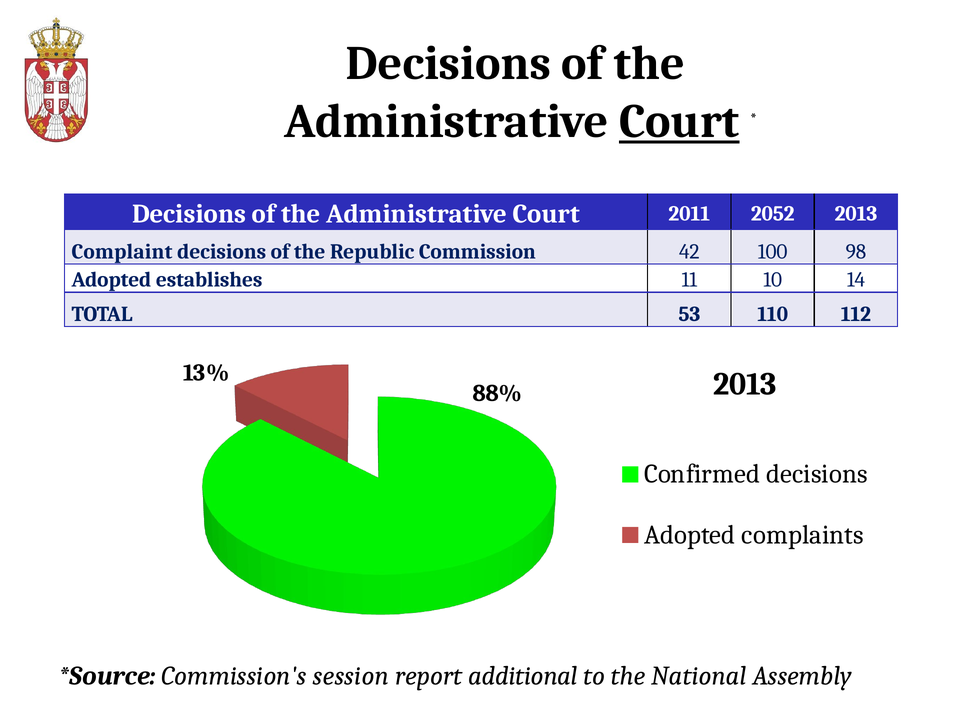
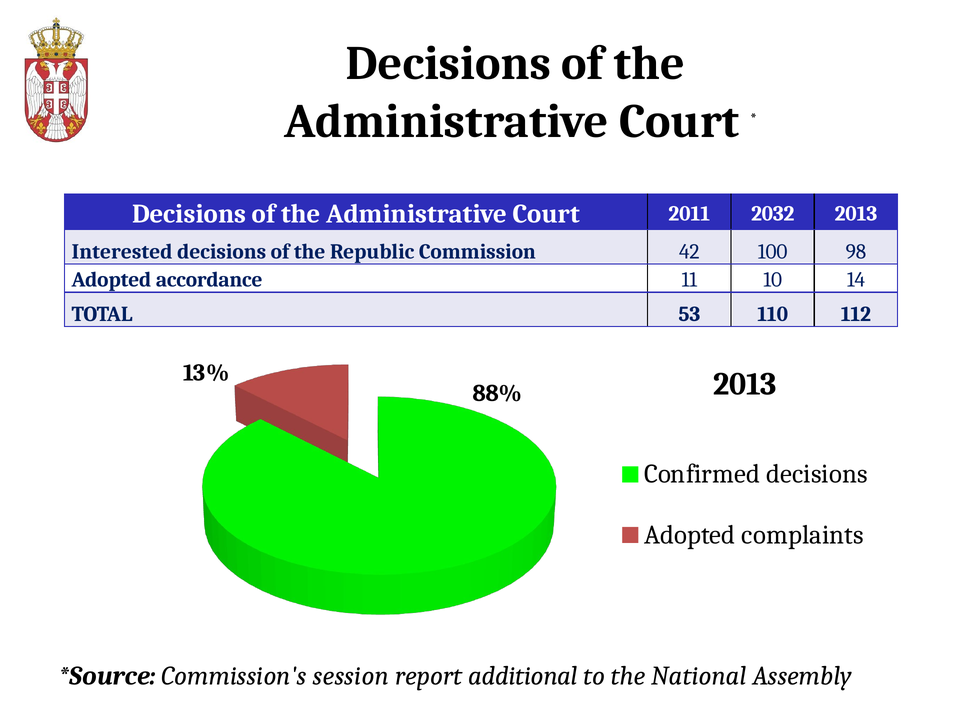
Court underline: present -> none (679, 121)
2052: 2052 -> 2032 (773, 214)
Complaint: Complaint -> Interested (122, 251)
establishes: establishes -> accordance (209, 280)
